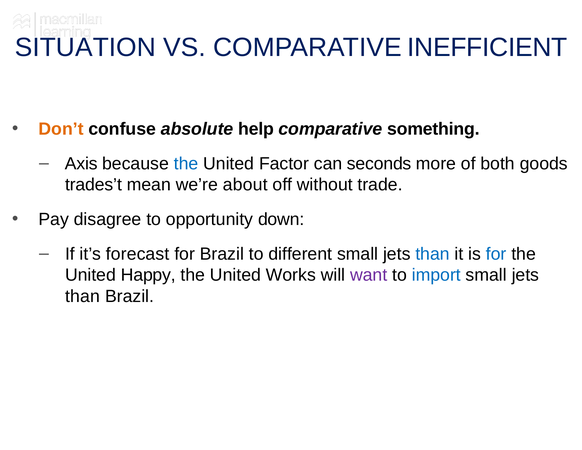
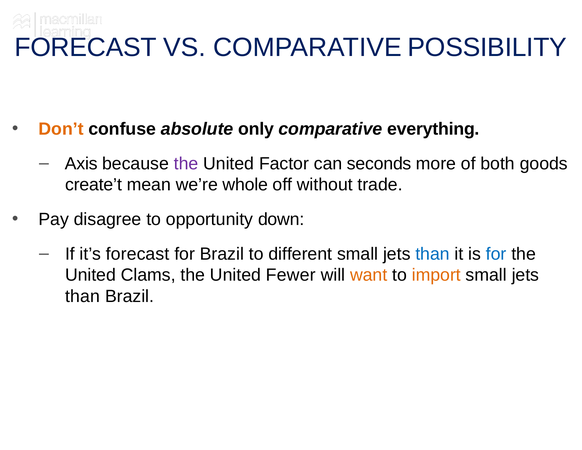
SITUATION: SITUATION -> FORECAST (86, 47)
INEFFICIENT: INEFFICIENT -> POSSIBILITY (487, 47)
help: help -> only (256, 129)
something: something -> everything (433, 129)
the colour: blue -> purple (186, 164)
trades’t: trades’t -> create’t (93, 185)
about: about -> whole (245, 185)
Happy: Happy -> Clams (148, 275)
Works: Works -> Fewer (291, 275)
want colour: purple -> orange (369, 275)
import colour: blue -> orange (436, 275)
